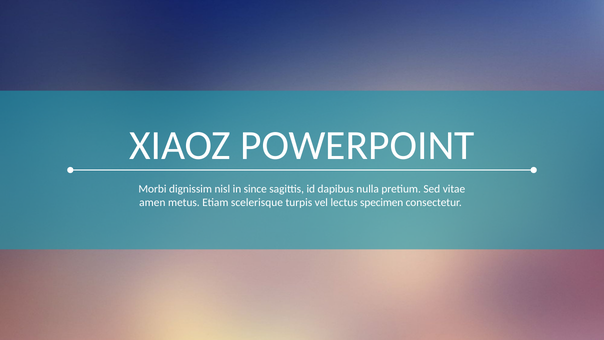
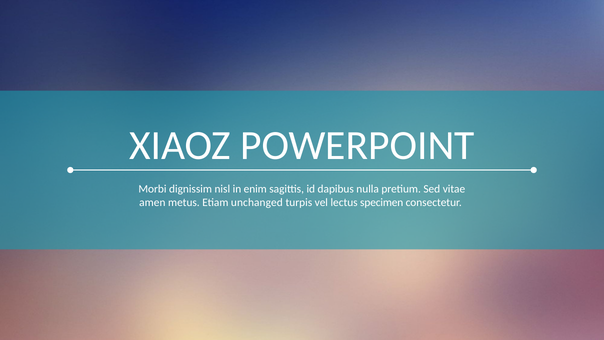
since: since -> enim (255, 189)
scelerisque: scelerisque -> unchanged (257, 202)
